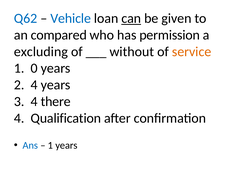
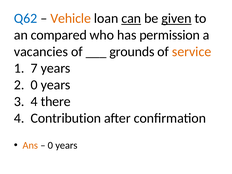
Vehicle colour: blue -> orange (71, 18)
given underline: none -> present (176, 18)
excluding: excluding -> vacancies (41, 52)
without: without -> grounds (132, 52)
0: 0 -> 7 (34, 68)
2 4: 4 -> 0 (34, 85)
Qualification: Qualification -> Contribution (66, 118)
Ans colour: blue -> orange (30, 145)
1: 1 -> 0 (50, 145)
